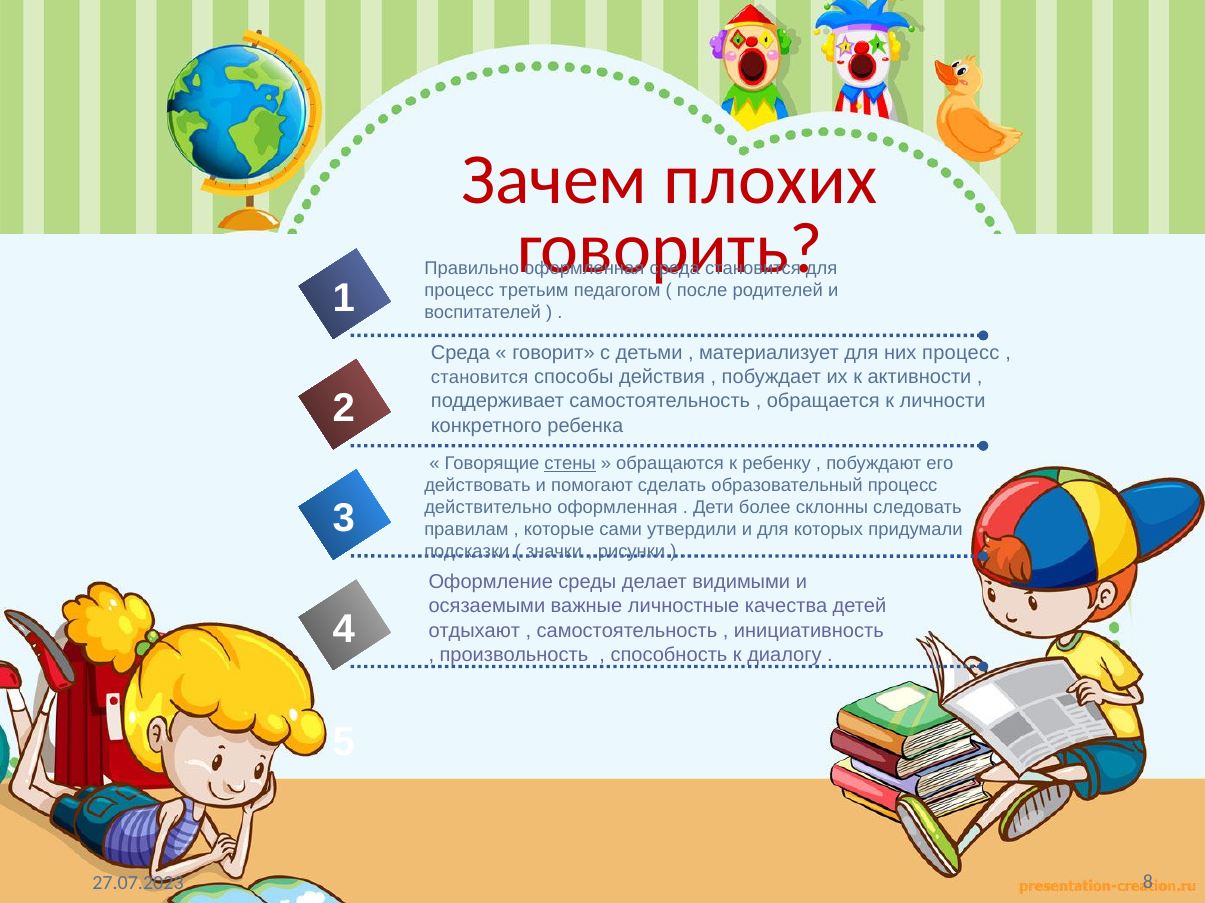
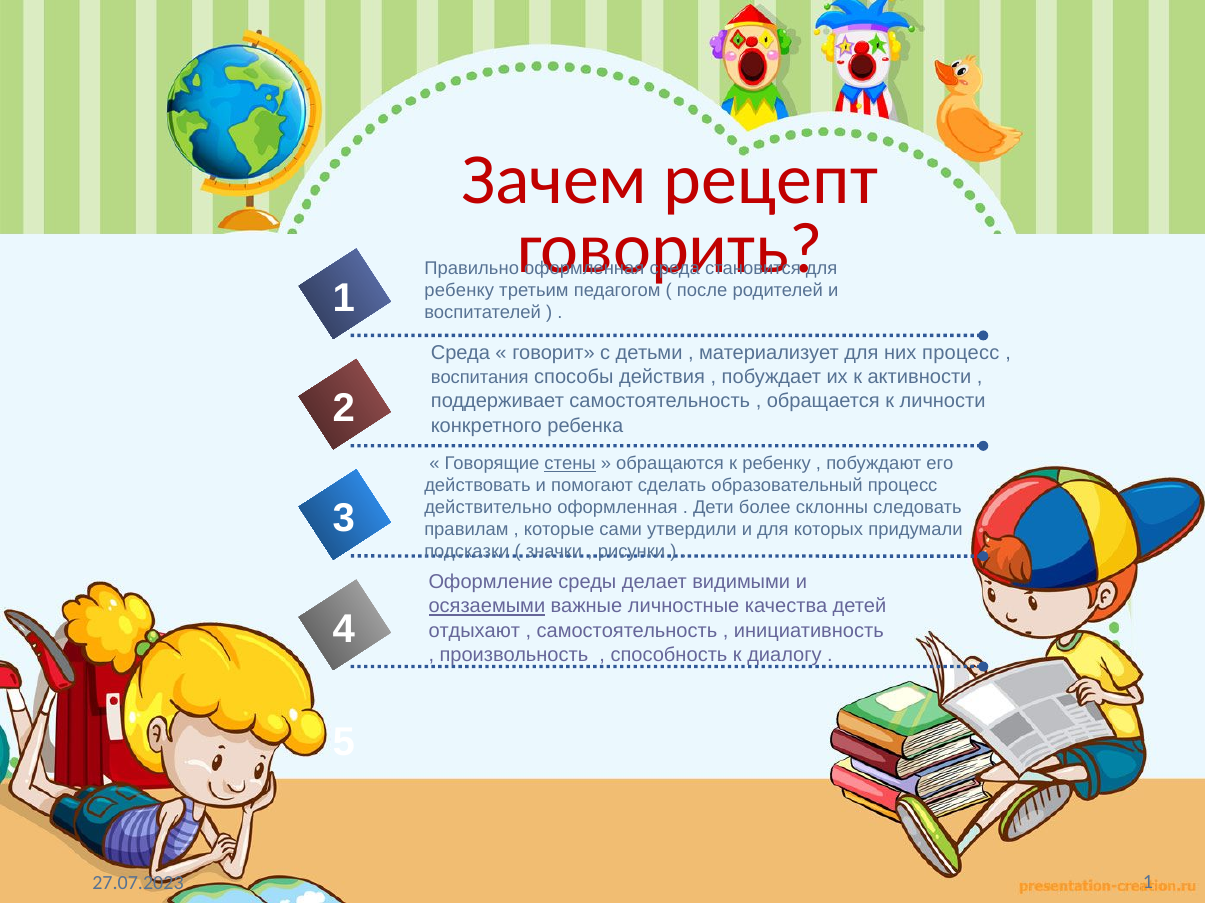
плохих: плохих -> рецепт (771, 180)
процесс: процесс -> ребенку (459, 291)
становится: становится -> воспитания (480, 378)
осязаемыми underline: none -> present (487, 607)
8: 8 -> 1 (1148, 883)
